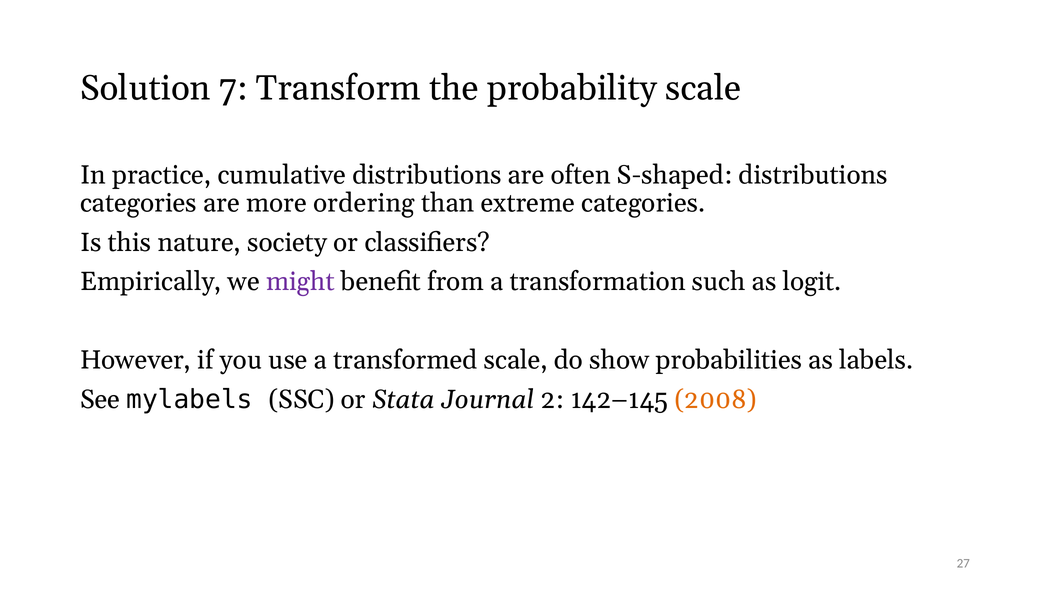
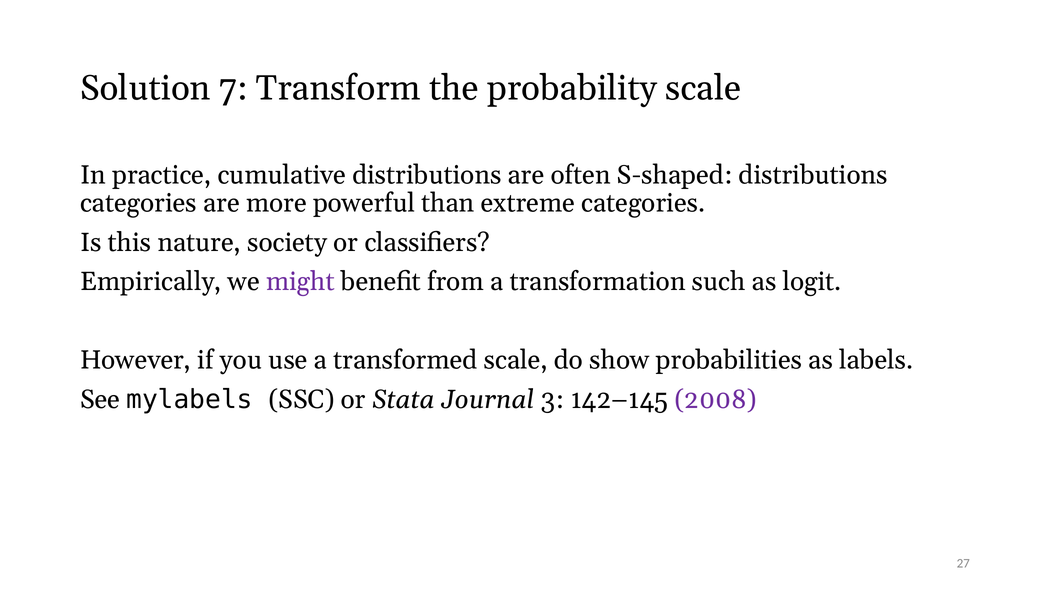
ordering: ordering -> powerful (364, 204)
2: 2 -> 3 (552, 400)
2008 colour: orange -> purple (716, 400)
